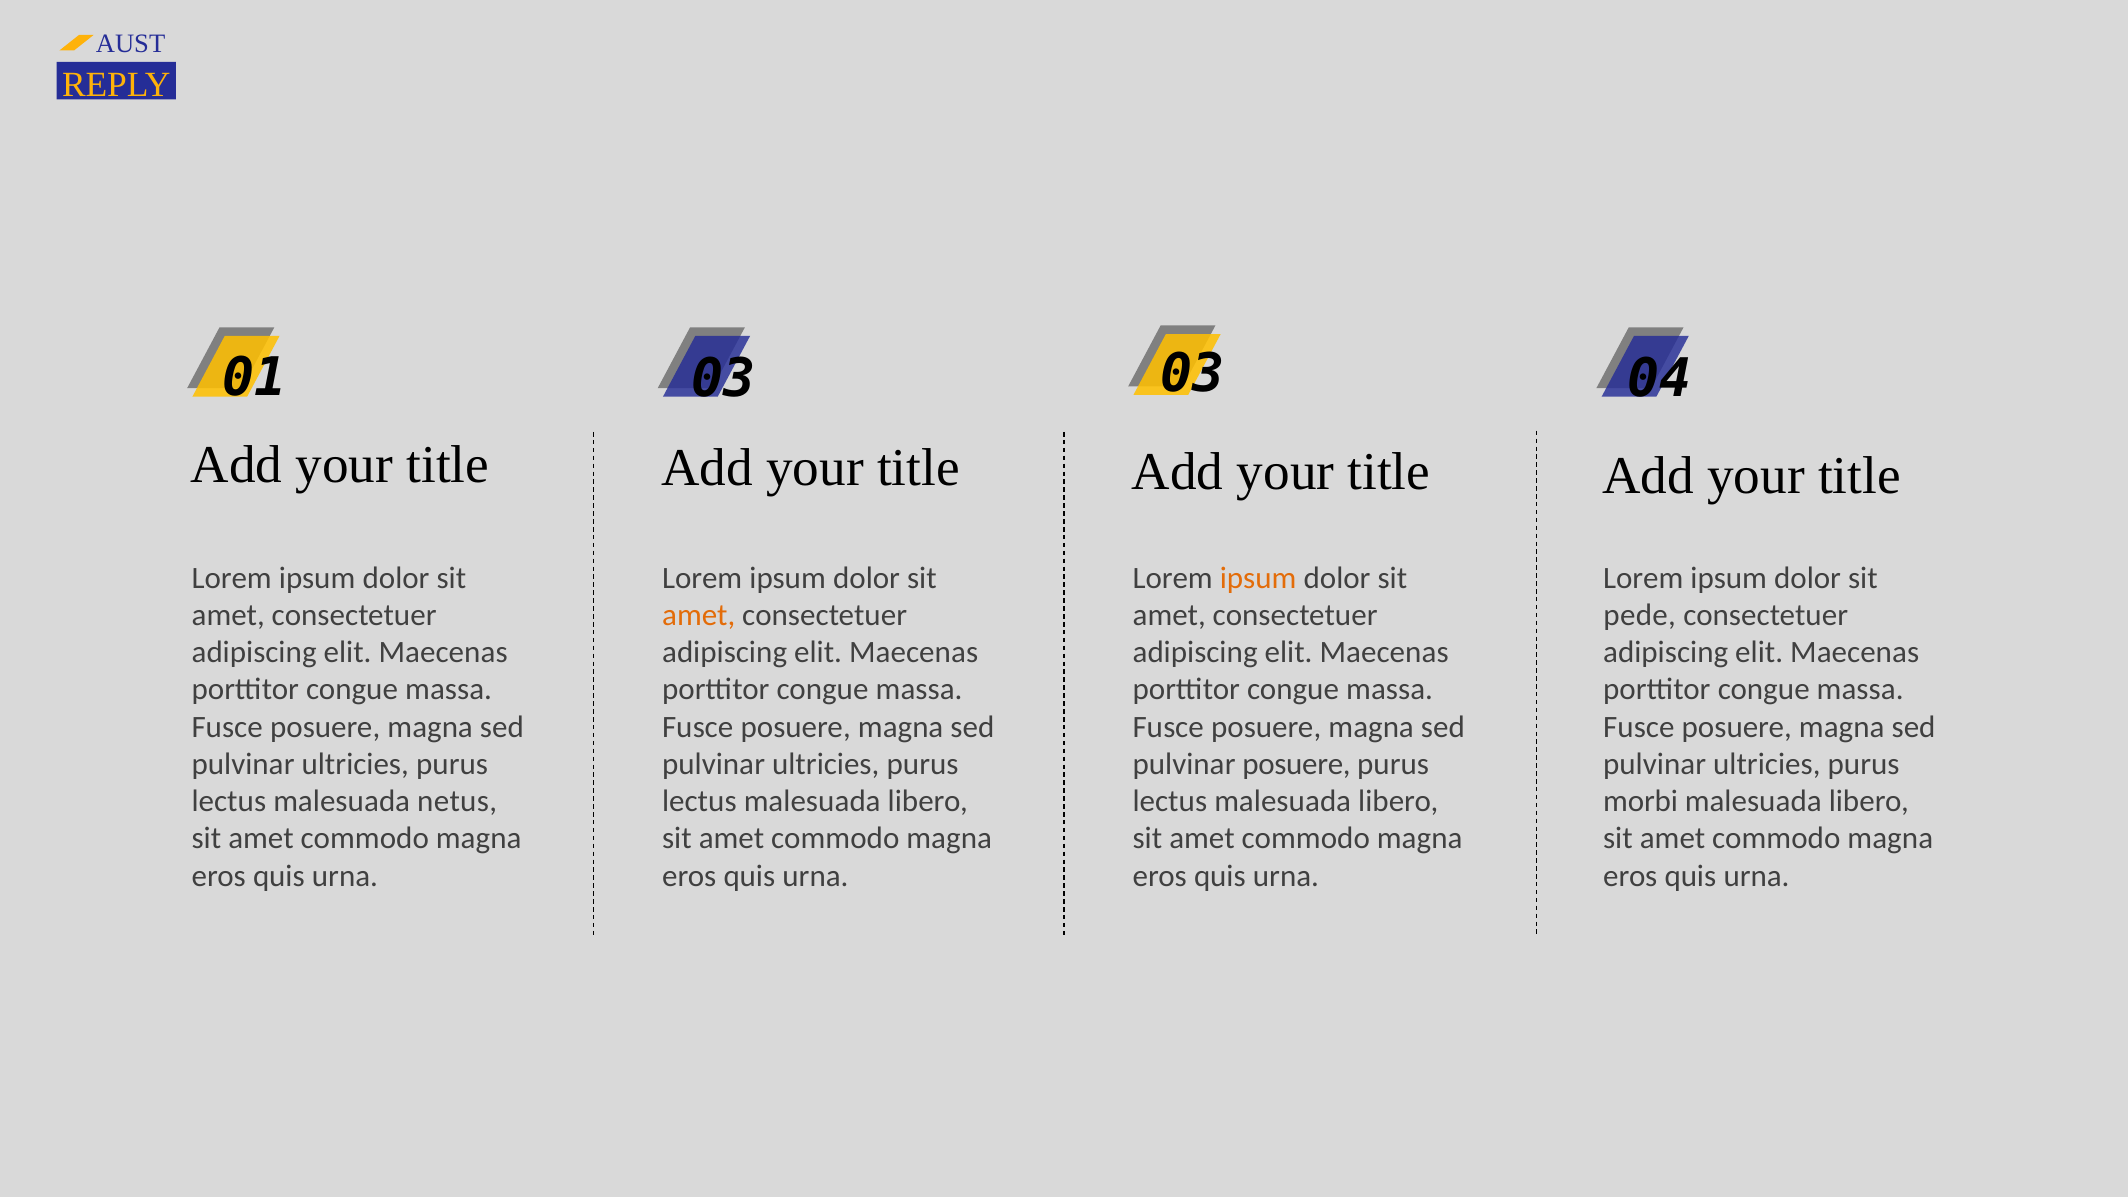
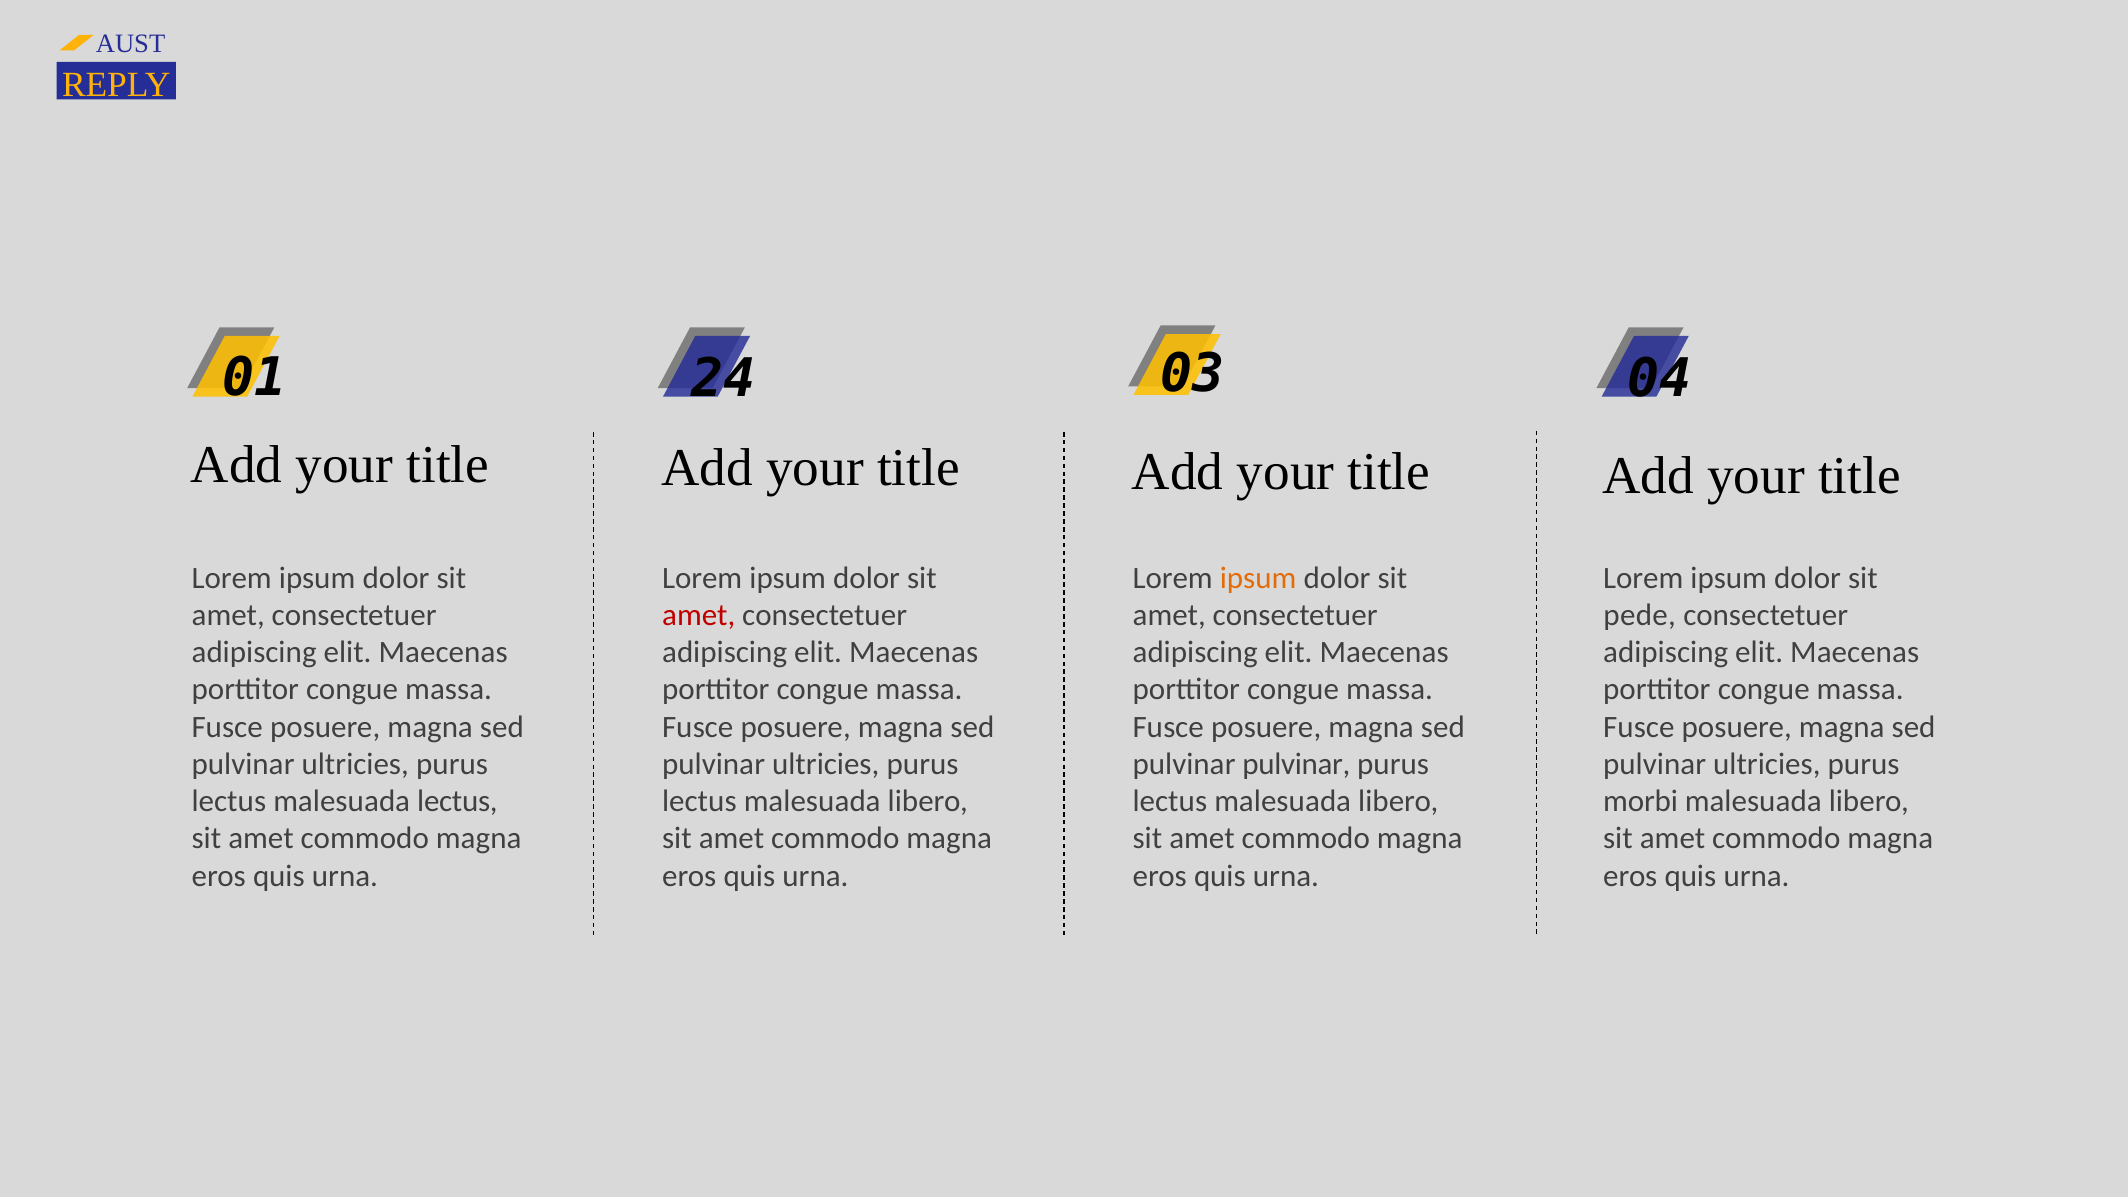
01 03: 03 -> 24 (724, 379)
amet colour: orange -> red (699, 615)
pulvinar posuere: posuere -> pulvinar (1296, 764)
malesuada netus: netus -> lectus (457, 801)
